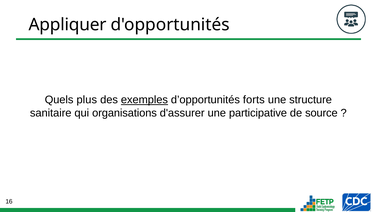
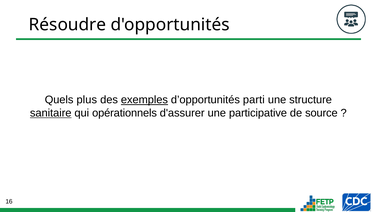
Appliquer: Appliquer -> Résoudre (67, 25)
forts: forts -> parti (254, 100)
sanitaire underline: none -> present (51, 113)
organisations: organisations -> opérationnels (125, 113)
